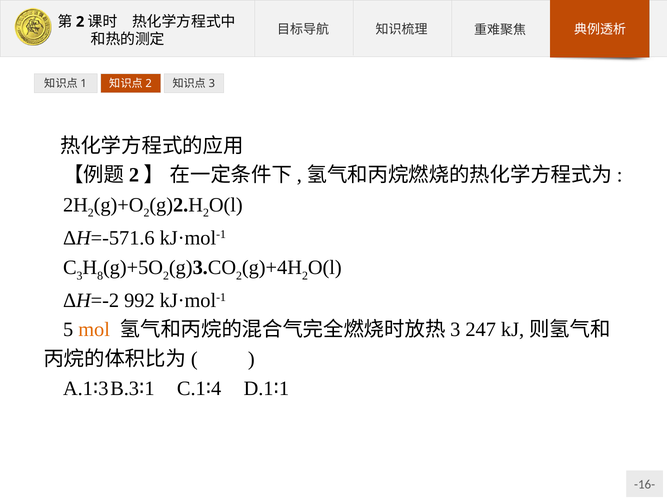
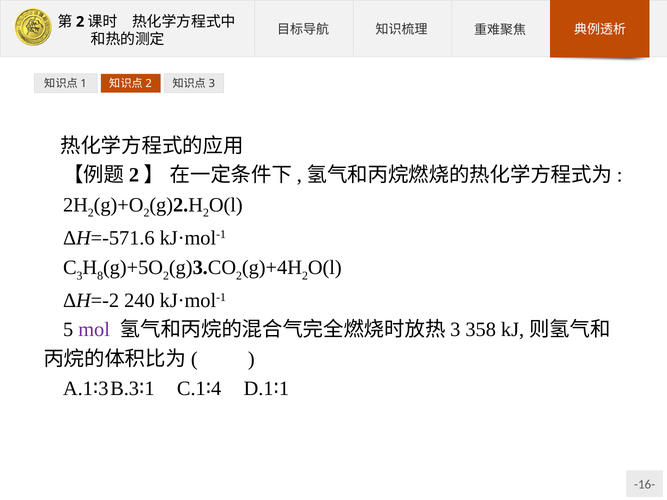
992: 992 -> 240 (139, 301)
mol colour: orange -> purple (94, 330)
247: 247 -> 358 (481, 330)
